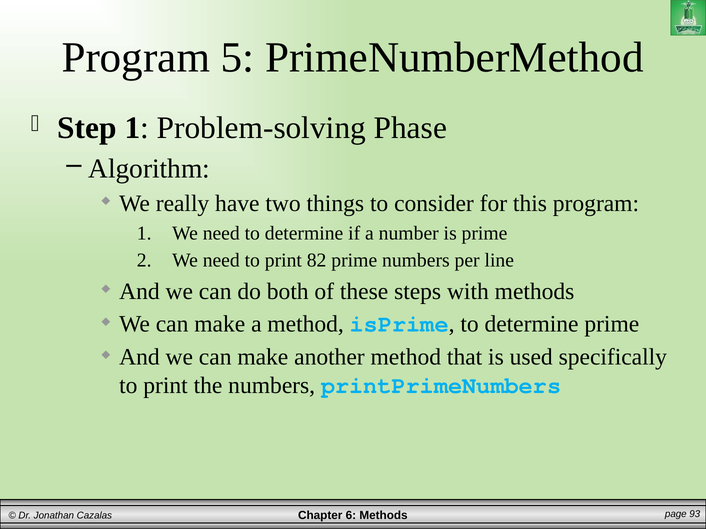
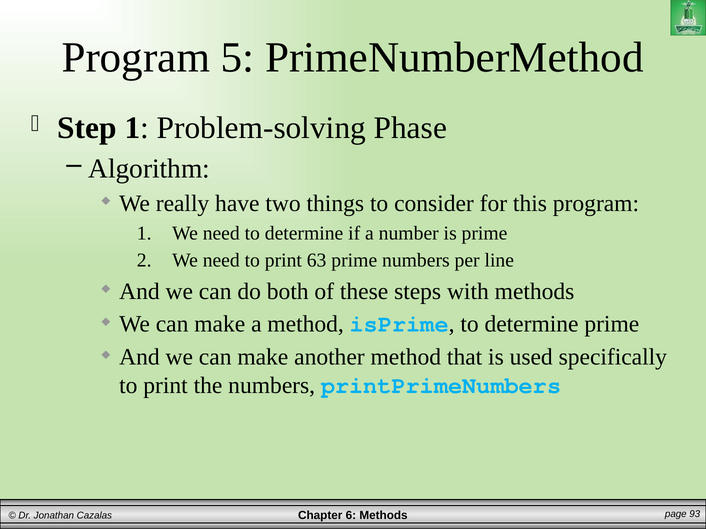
82: 82 -> 63 (317, 261)
